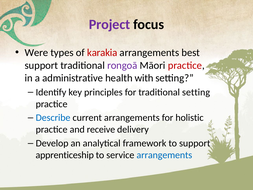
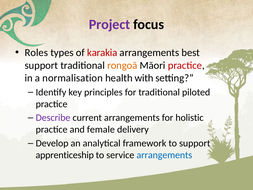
Were: Were -> Roles (36, 53)
rongoā colour: purple -> orange (122, 65)
administrative: administrative -> normalisation (73, 78)
traditional setting: setting -> piloted (196, 92)
Describe colour: blue -> purple (53, 118)
receive: receive -> female (101, 129)
